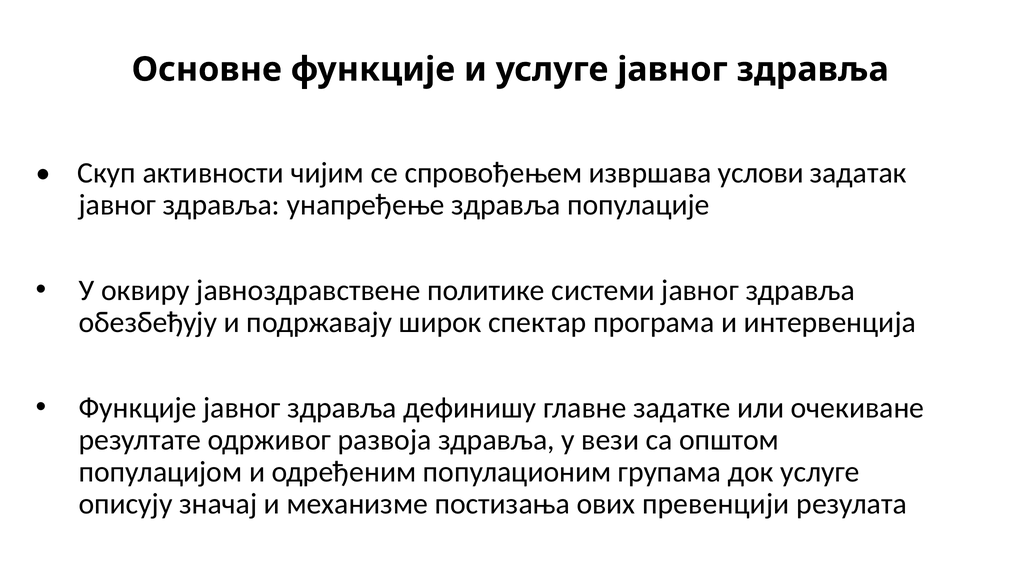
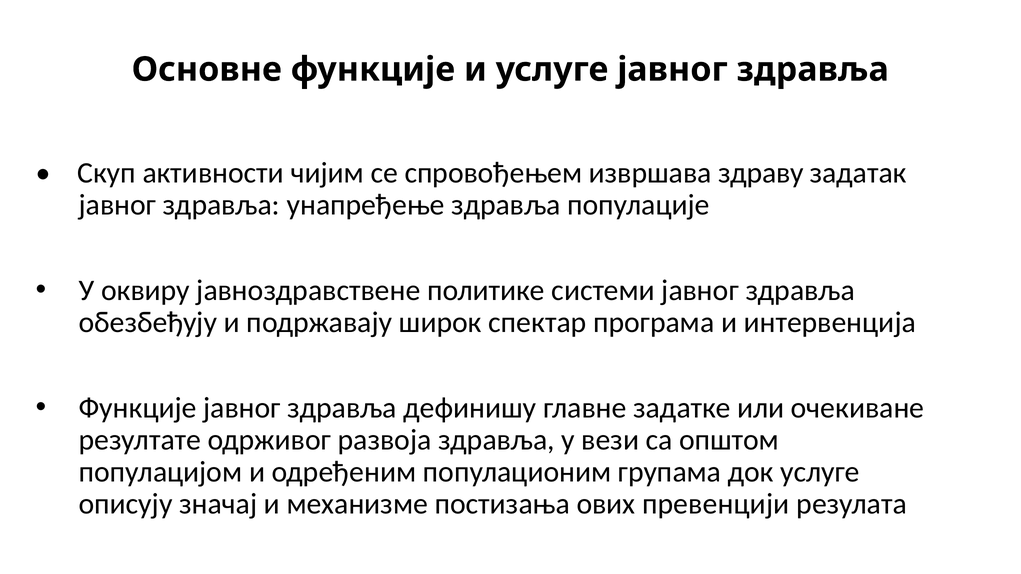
услови: услови -> здраву (761, 173)
